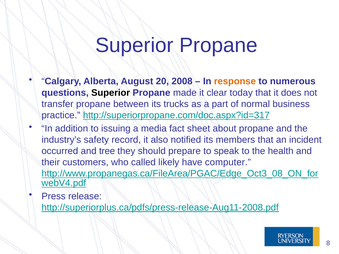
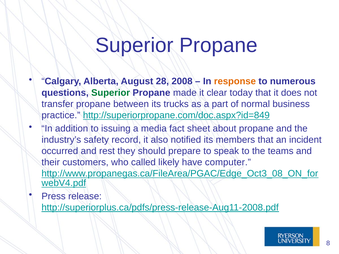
20: 20 -> 28 (162, 81)
Superior colour: black -> green (111, 93)
http://superiorpropane.com/doc.aspx?id=317: http://superiorpropane.com/doc.aspx?id=317 -> http://superiorpropane.com/doc.aspx?id=849 (176, 115)
tree: tree -> rest (107, 151)
health: health -> teams (281, 151)
